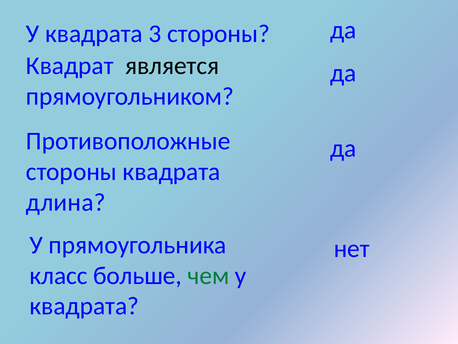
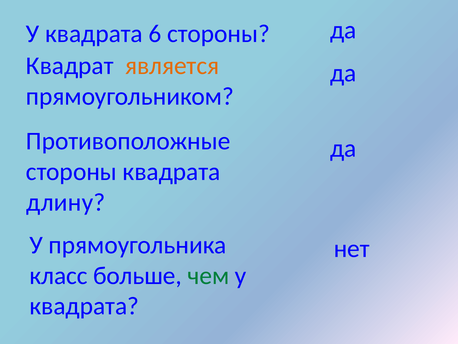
3: 3 -> 6 (155, 34)
является colour: black -> orange (172, 66)
длина: длина -> длину (66, 202)
